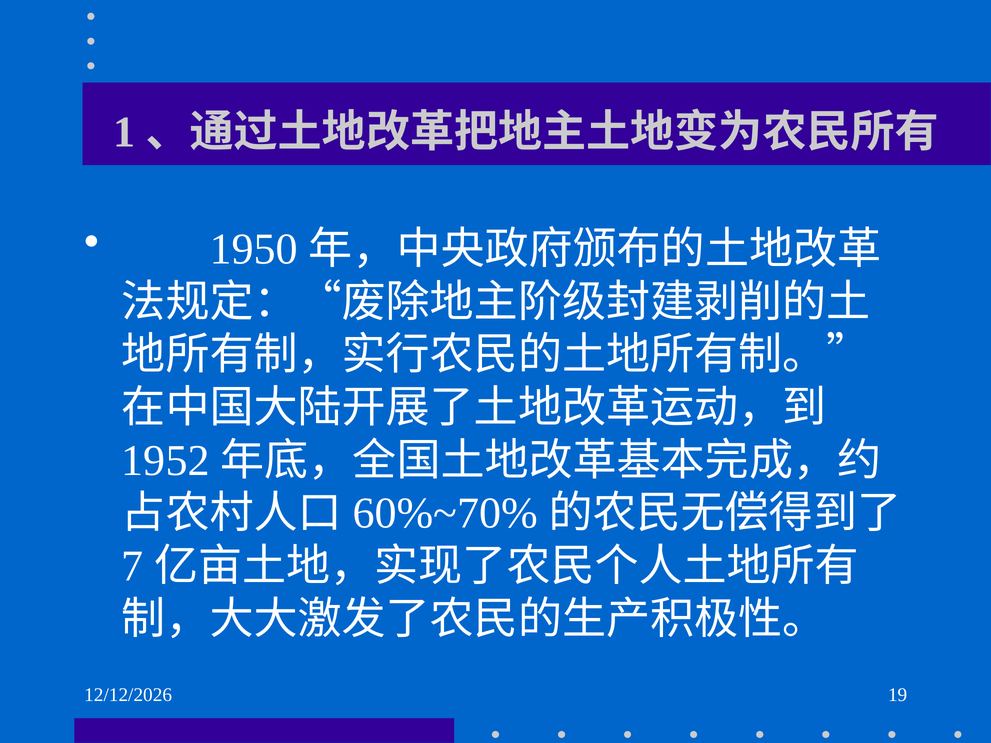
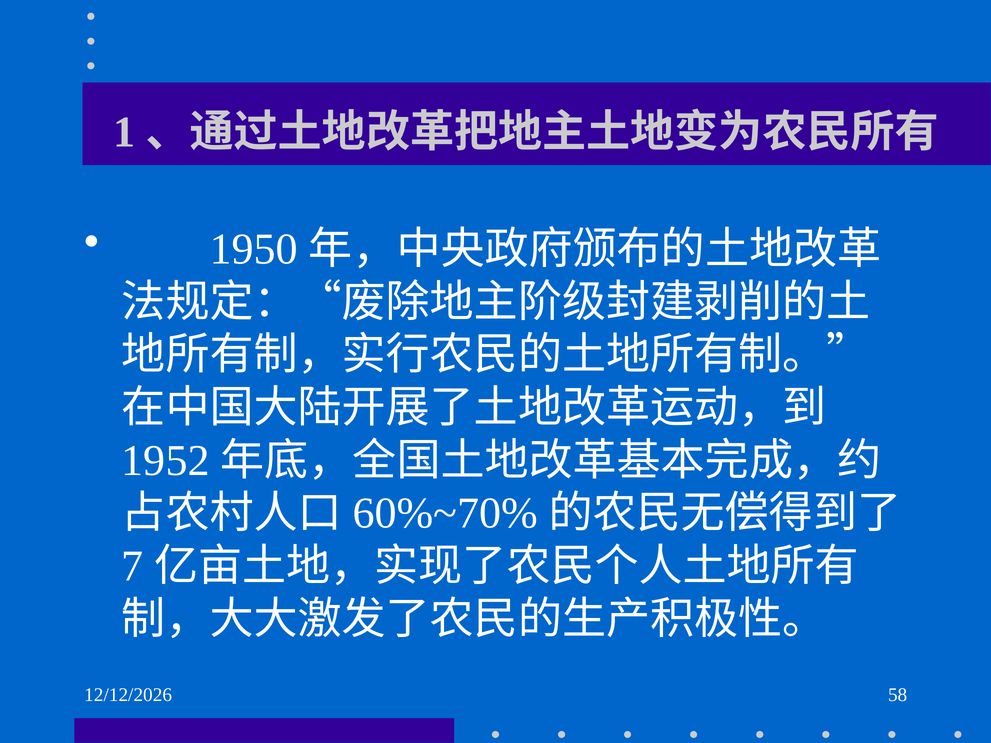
19: 19 -> 58 (898, 695)
